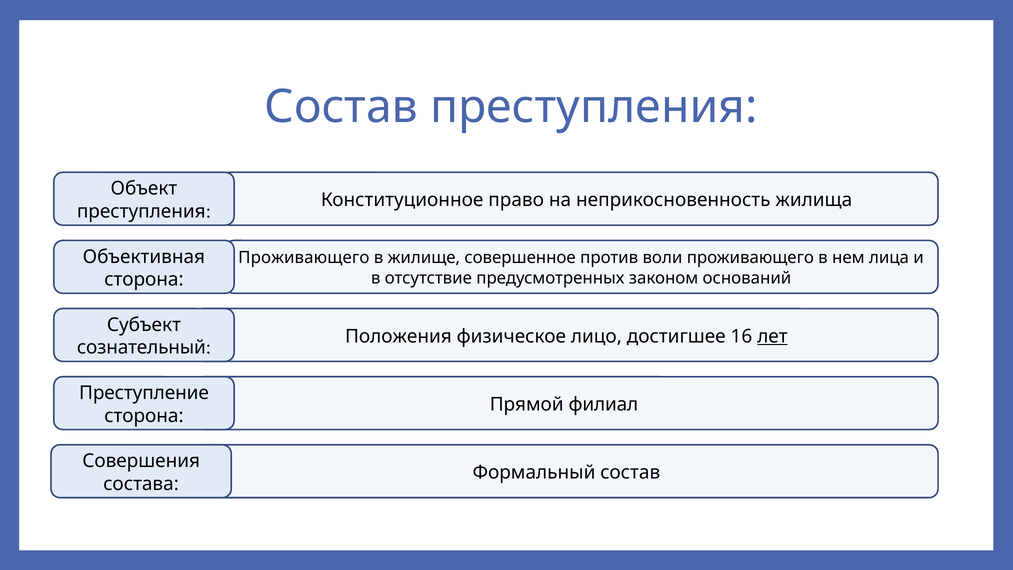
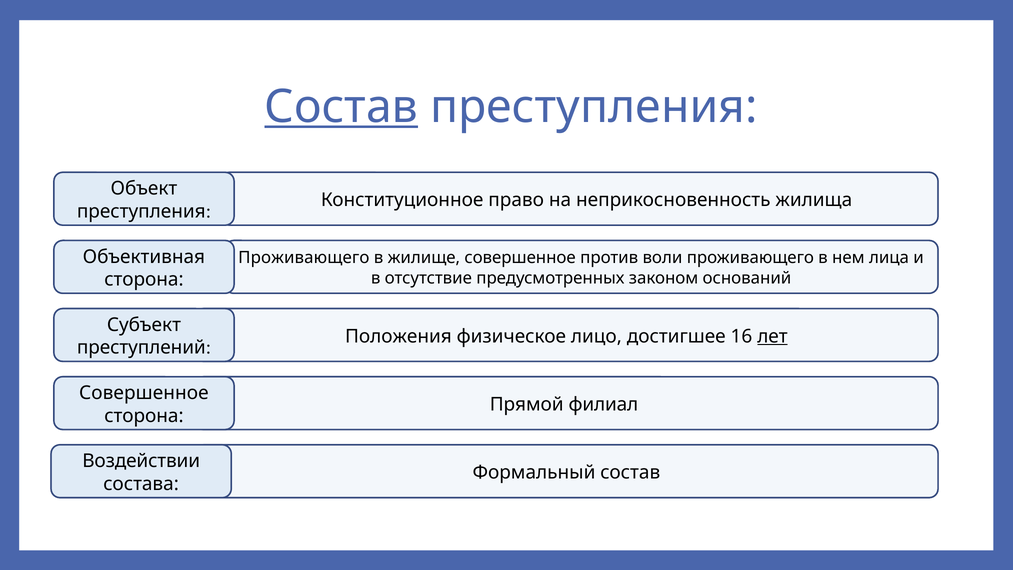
Состав underline: none -> present (341, 107)
сознательный: сознательный -> преступлений (141, 348)
Преступление: Преступление -> Совершенное (144, 393)
Совершения: Совершения -> Воздействии (141, 461)
